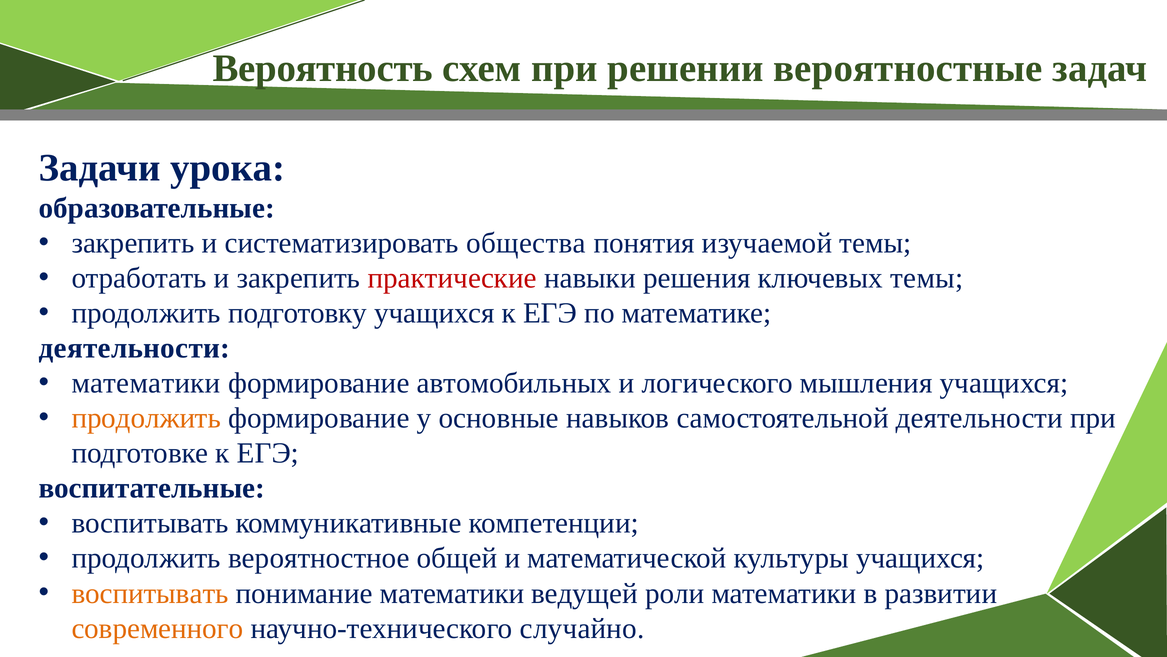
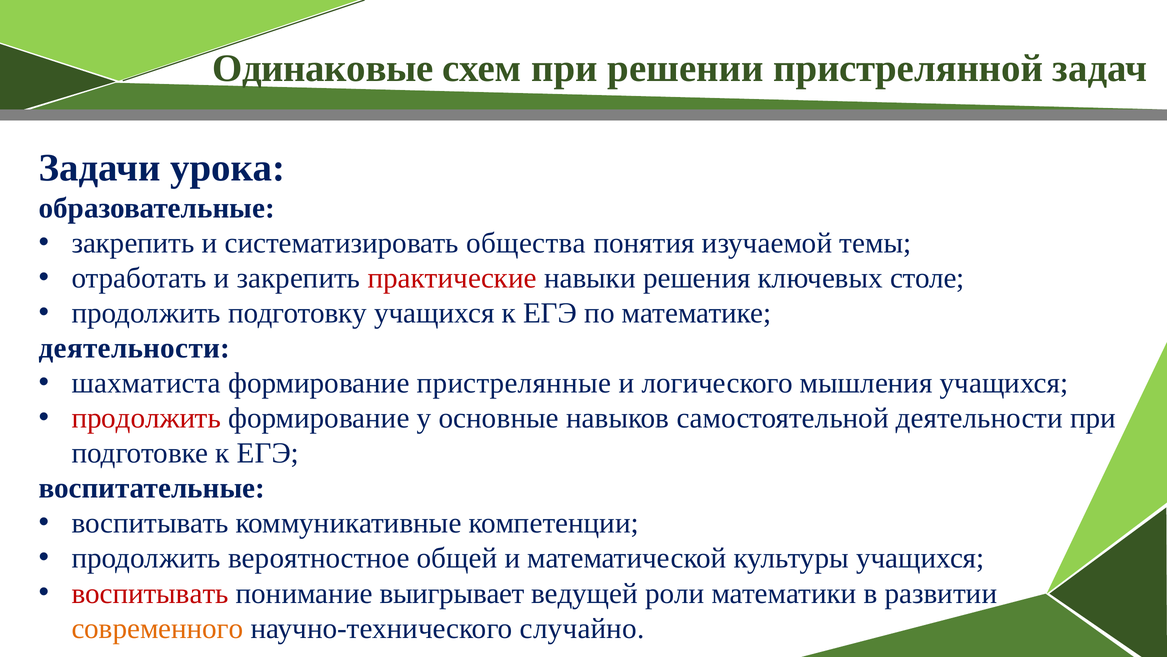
Вероятность: Вероятность -> Одинаковые (323, 68)
вероятностные: вероятностные -> пристрелянной (908, 68)
ключевых темы: темы -> столе (927, 278)
математики: математики -> шахматиста (146, 383)
автомобильных: автомобильных -> пристрелянные (514, 383)
продолжить colour: orange -> red (146, 418)
воспитывать colour: orange -> red (150, 593)
понимание математики: математики -> выигрывает (452, 593)
